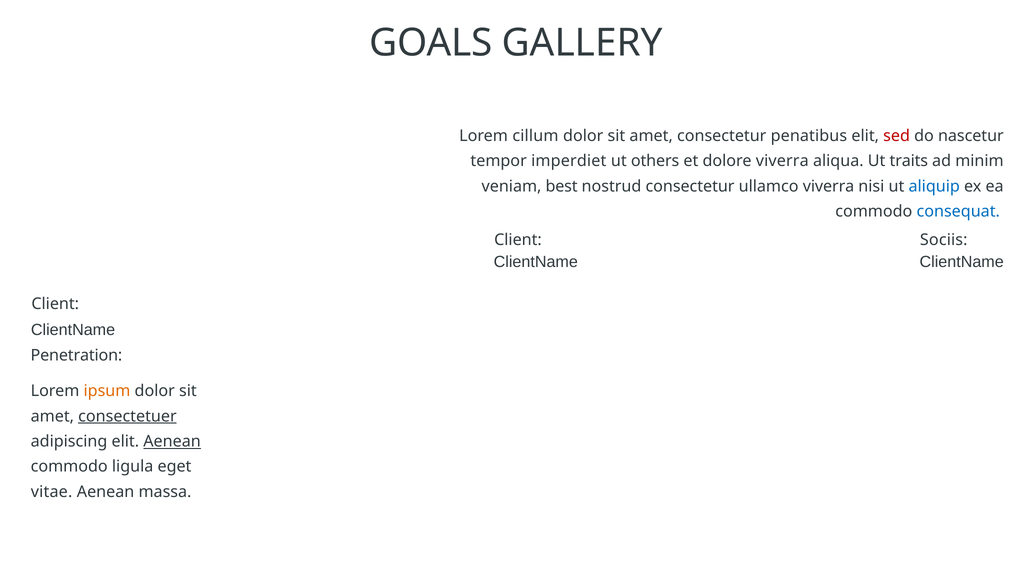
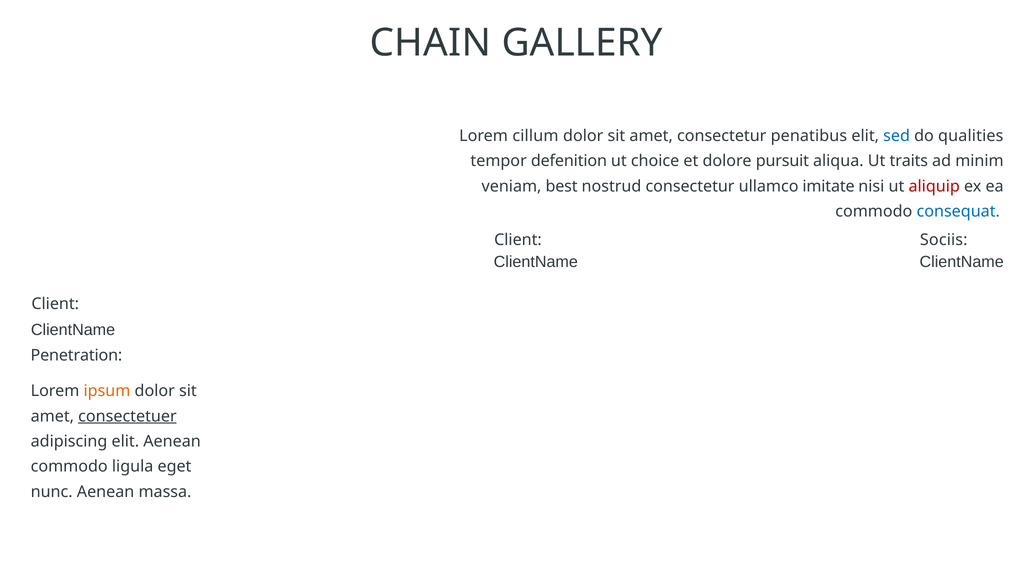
GOALS: GOALS -> CHAIN (431, 43)
sed colour: red -> blue (897, 136)
nascetur: nascetur -> qualities (971, 136)
imperdiet: imperdiet -> defenition (569, 161)
others: others -> choice (655, 161)
dolore viverra: viverra -> pursuit (782, 161)
ullamco viverra: viverra -> imitate (829, 186)
aliquip colour: blue -> red (934, 186)
Aenean underline: present -> none (172, 441)
vitae: vitae -> nunc (52, 492)
